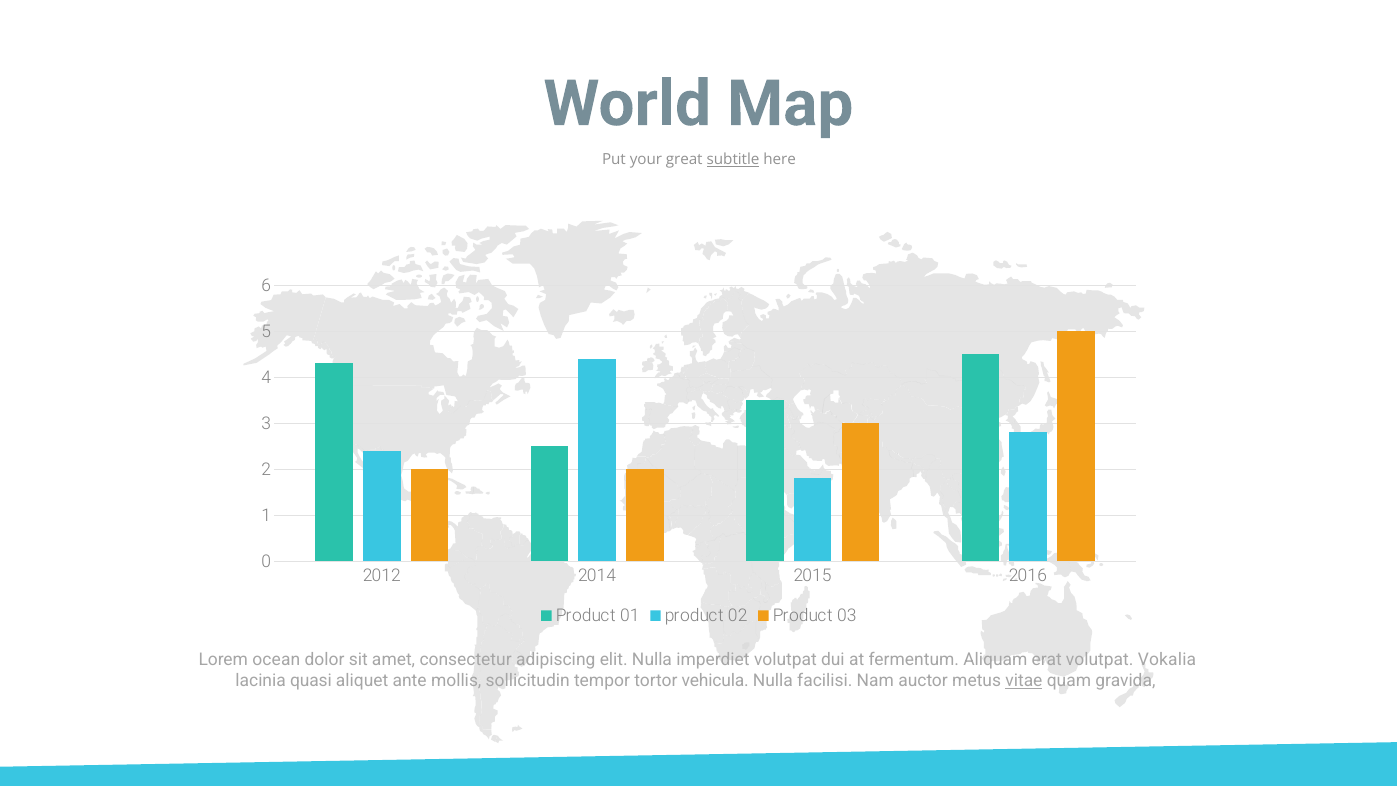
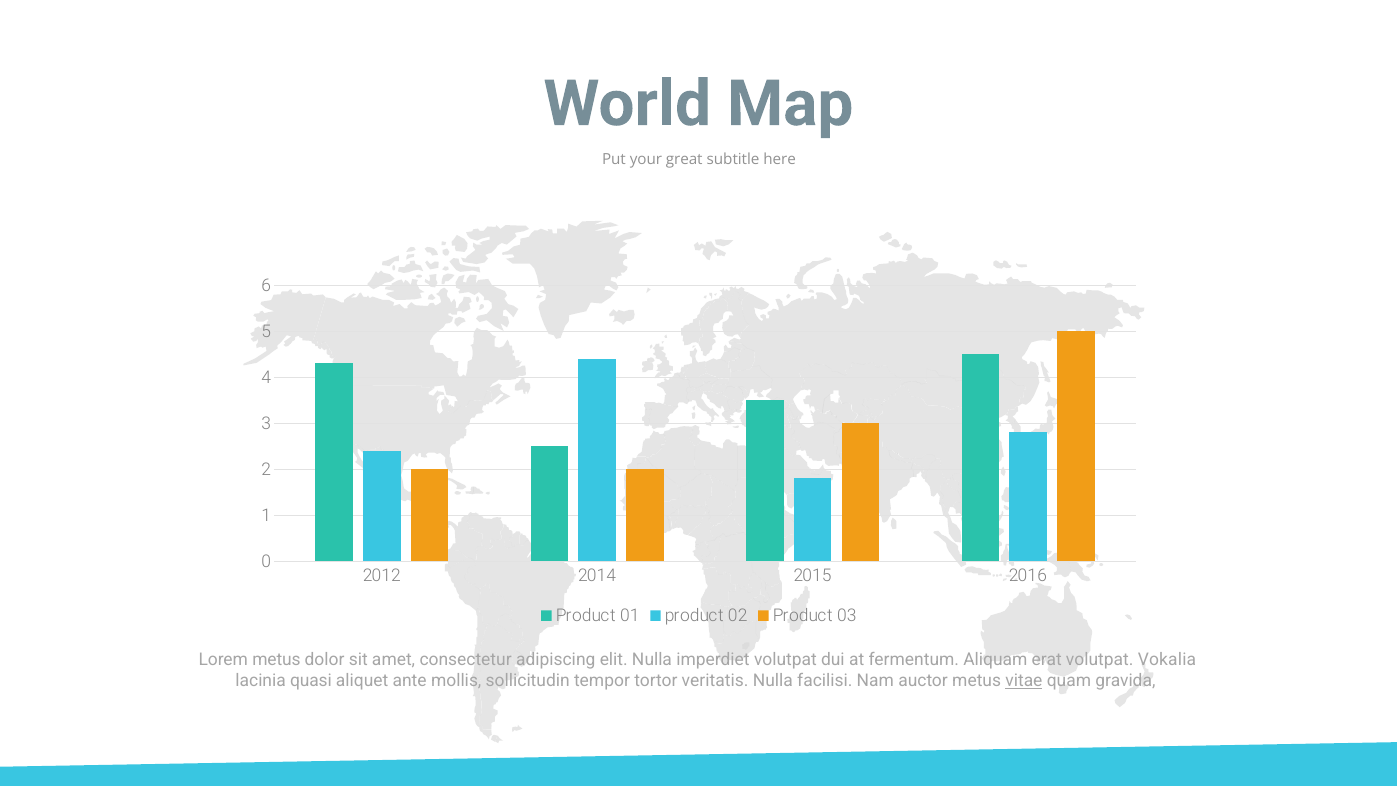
subtitle underline: present -> none (733, 159)
Lorem ocean: ocean -> metus (276, 659)
vehicula: vehicula -> veritatis (715, 680)
